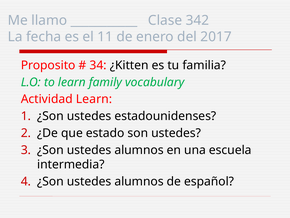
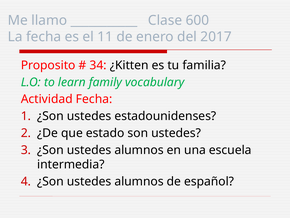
342: 342 -> 600 (197, 20)
Actividad Learn: Learn -> Fecha (94, 99)
